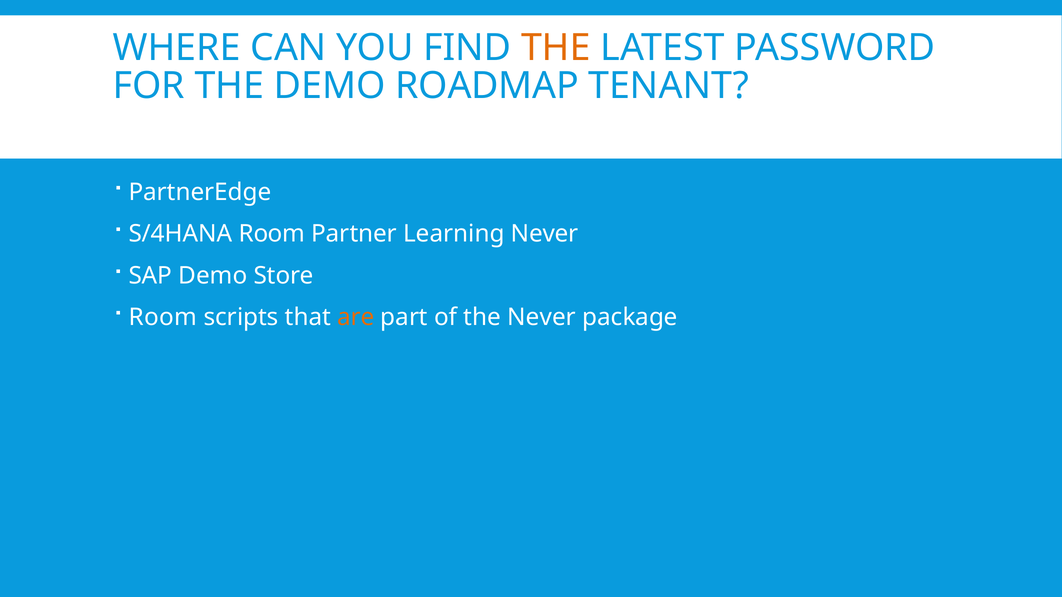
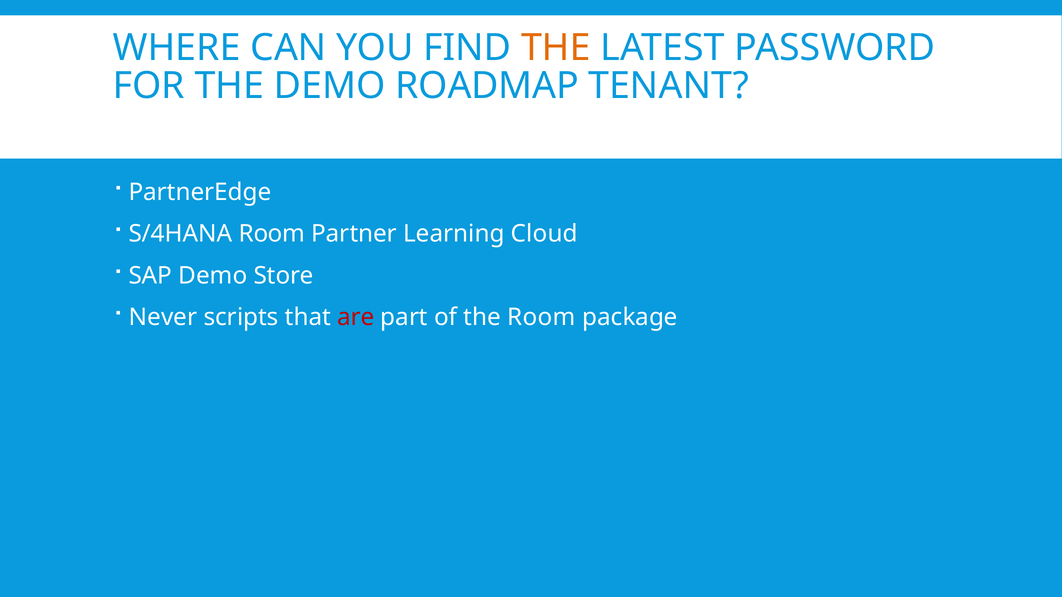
Learning Never: Never -> Cloud (544, 234)
Room: Room -> Never (163, 317)
are colour: orange -> red (356, 317)
the Never: Never -> Room (541, 317)
